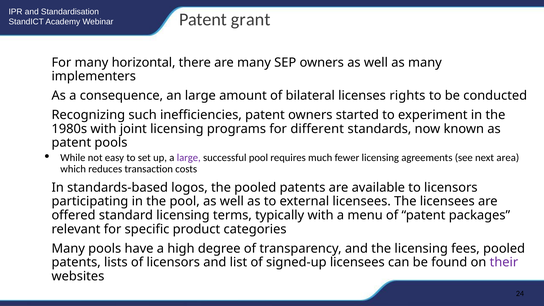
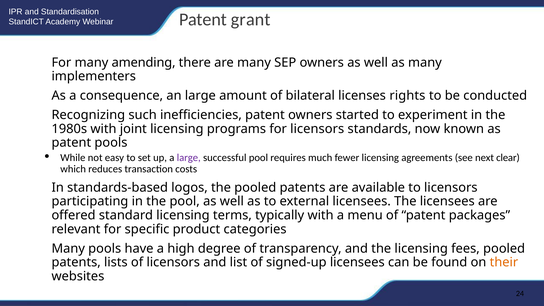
horizontal: horizontal -> amending (144, 62)
for different: different -> licensors (317, 129)
area: area -> clear (508, 158)
their colour: purple -> orange (504, 262)
